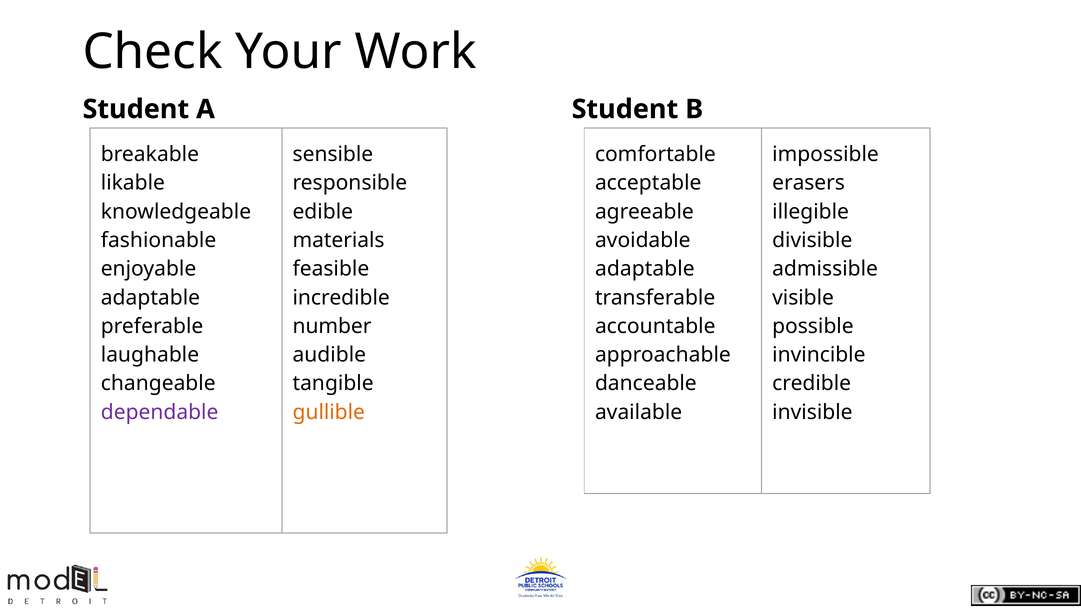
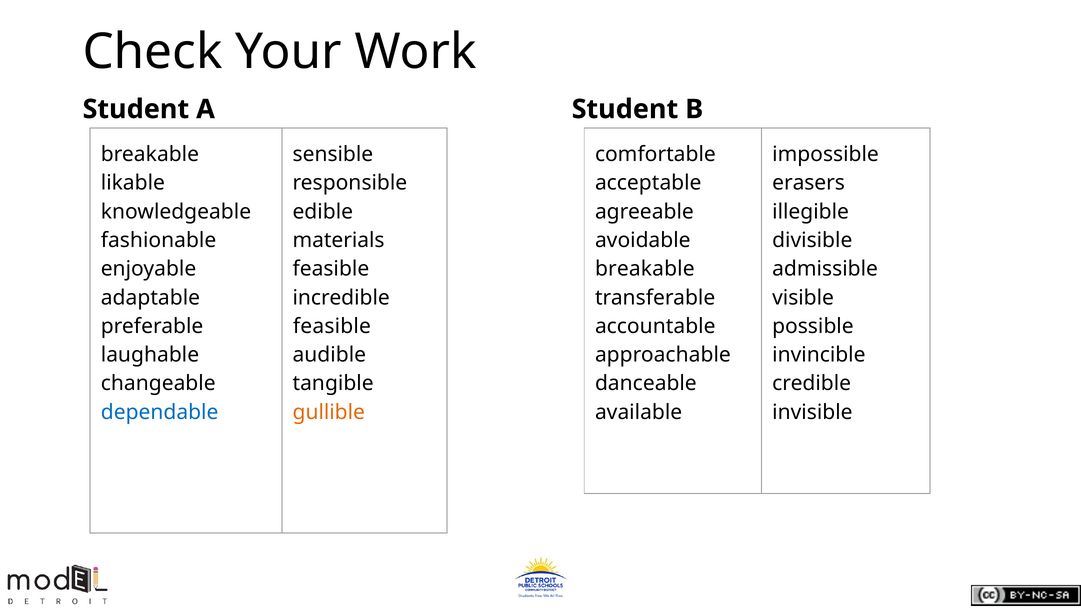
adaptable: adaptable -> breakable (645, 269)
number: number -> feasible (332, 326)
dependable colour: purple -> blue (160, 412)
